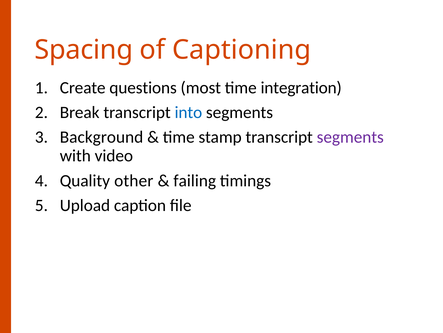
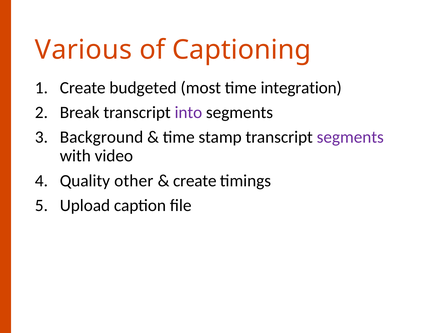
Spacing: Spacing -> Various (84, 50)
questions: questions -> budgeted (143, 87)
into colour: blue -> purple (188, 112)
failing: failing -> create (195, 180)
